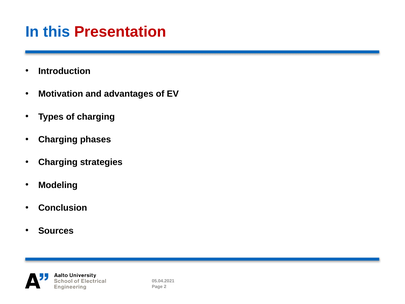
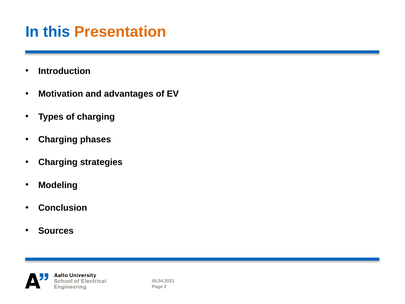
Presentation colour: red -> orange (120, 32)
